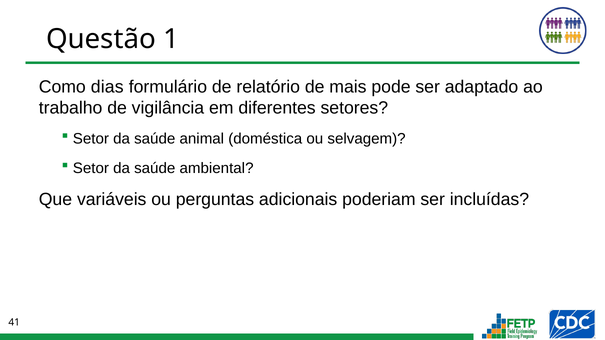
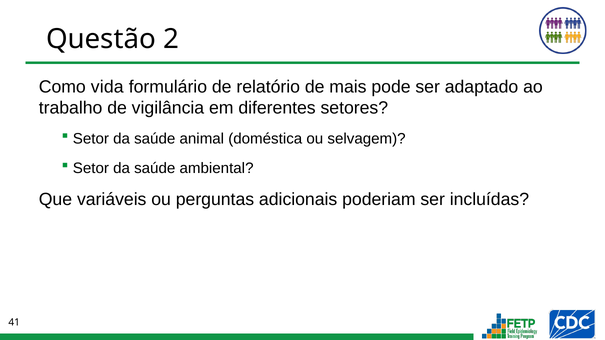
1: 1 -> 2 (171, 39)
dias: dias -> vida (107, 87)
